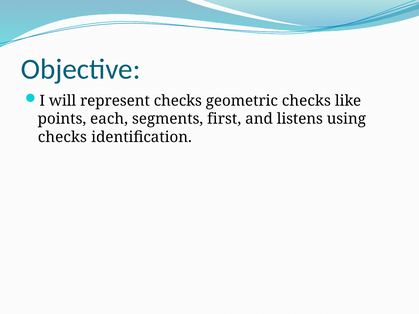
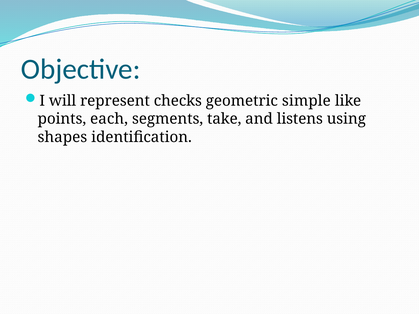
geometric checks: checks -> simple (306, 101)
first: first -> take (224, 119)
checks: checks -> shapes (62, 137)
